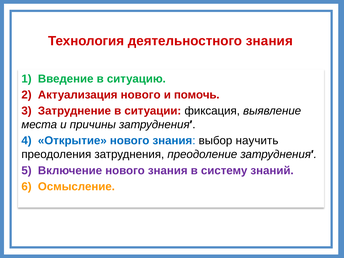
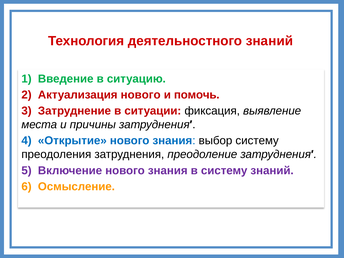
деятельностного знания: знания -> знаний (269, 41)
выбор научить: научить -> систему (257, 141)
